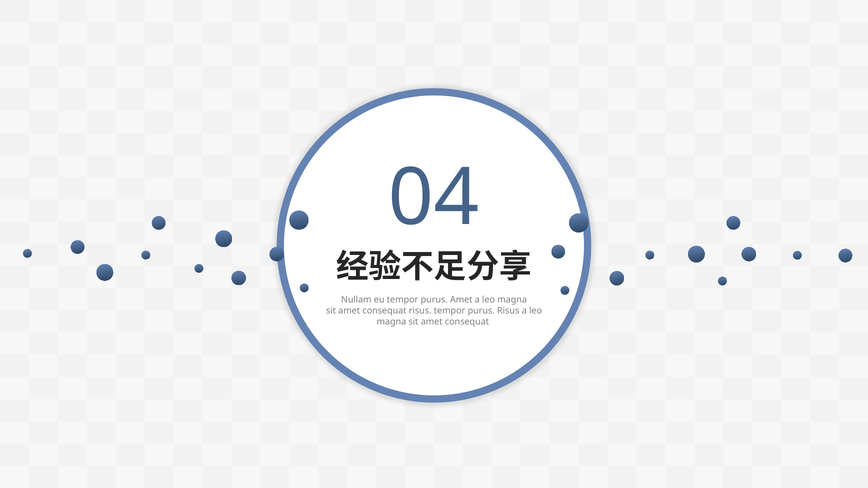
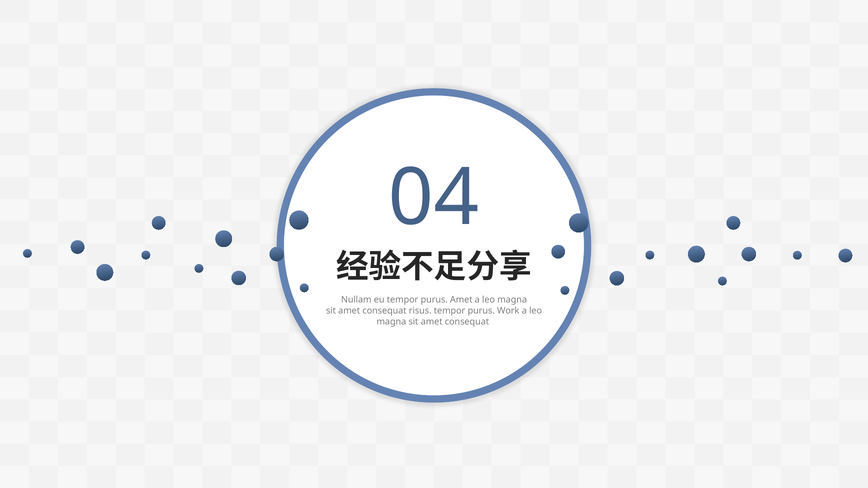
purus Risus: Risus -> Work (508, 311)
